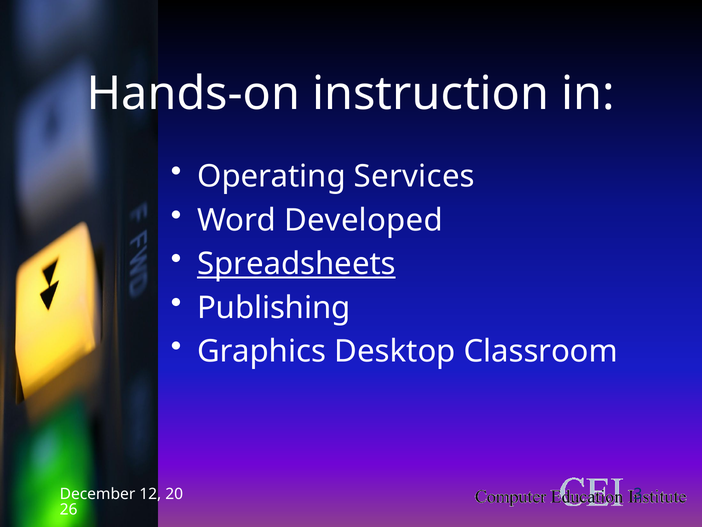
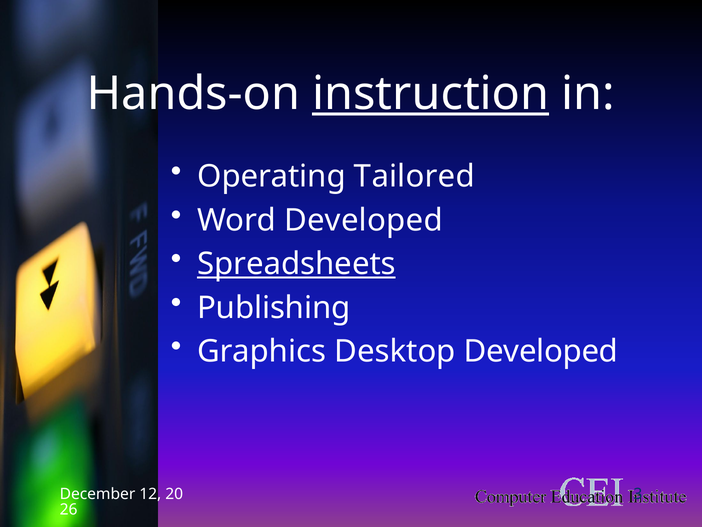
instruction underline: none -> present (431, 94)
Services: Services -> Tailored (414, 177)
Desktop Classroom: Classroom -> Developed (541, 351)
